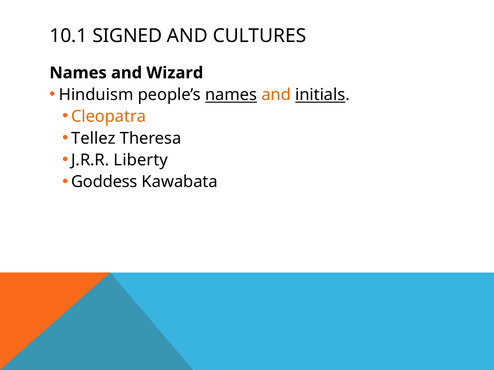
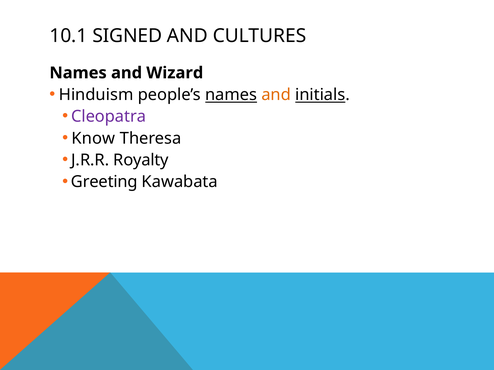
Cleopatra colour: orange -> purple (109, 117)
Tellez: Tellez -> Know (93, 138)
Liberty: Liberty -> Royalty (141, 160)
Goddess: Goddess -> Greeting (104, 182)
